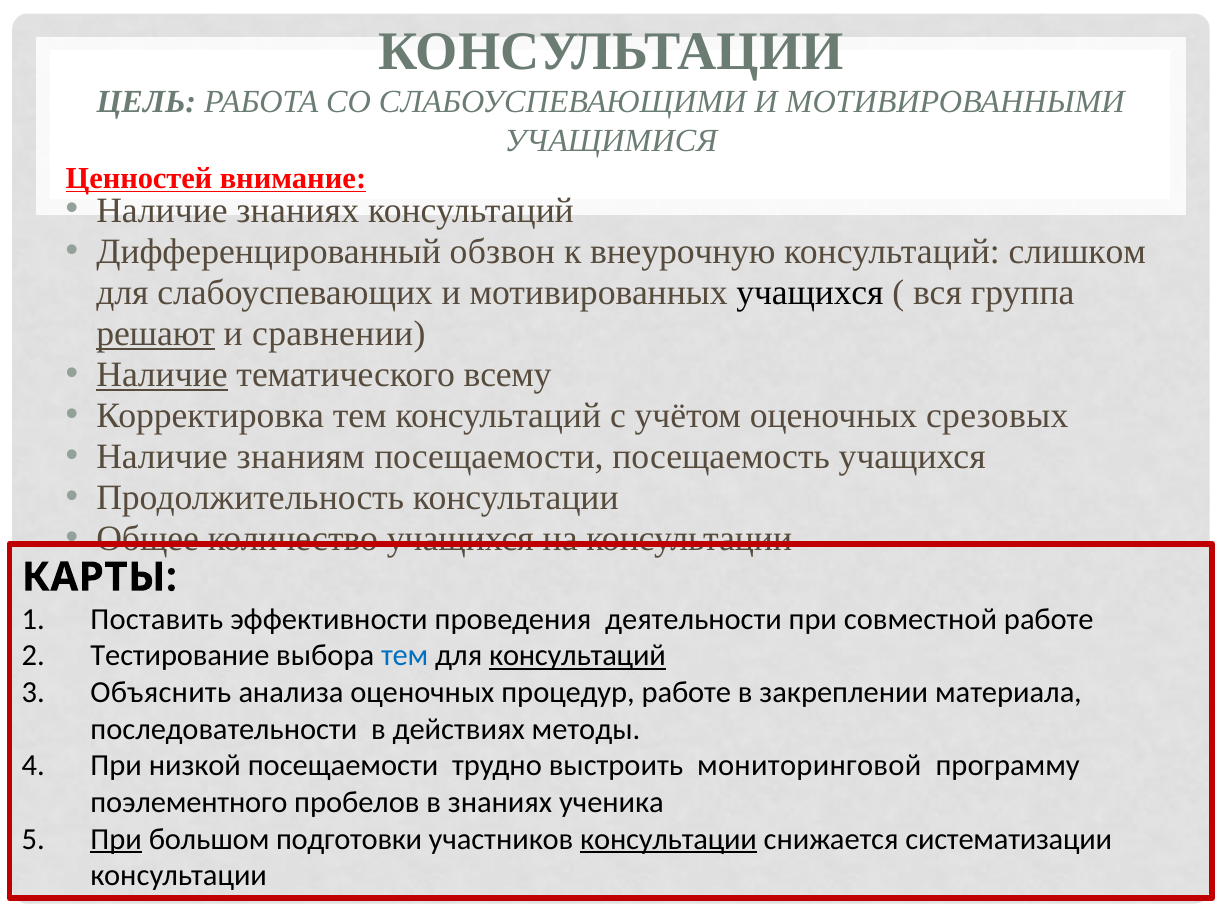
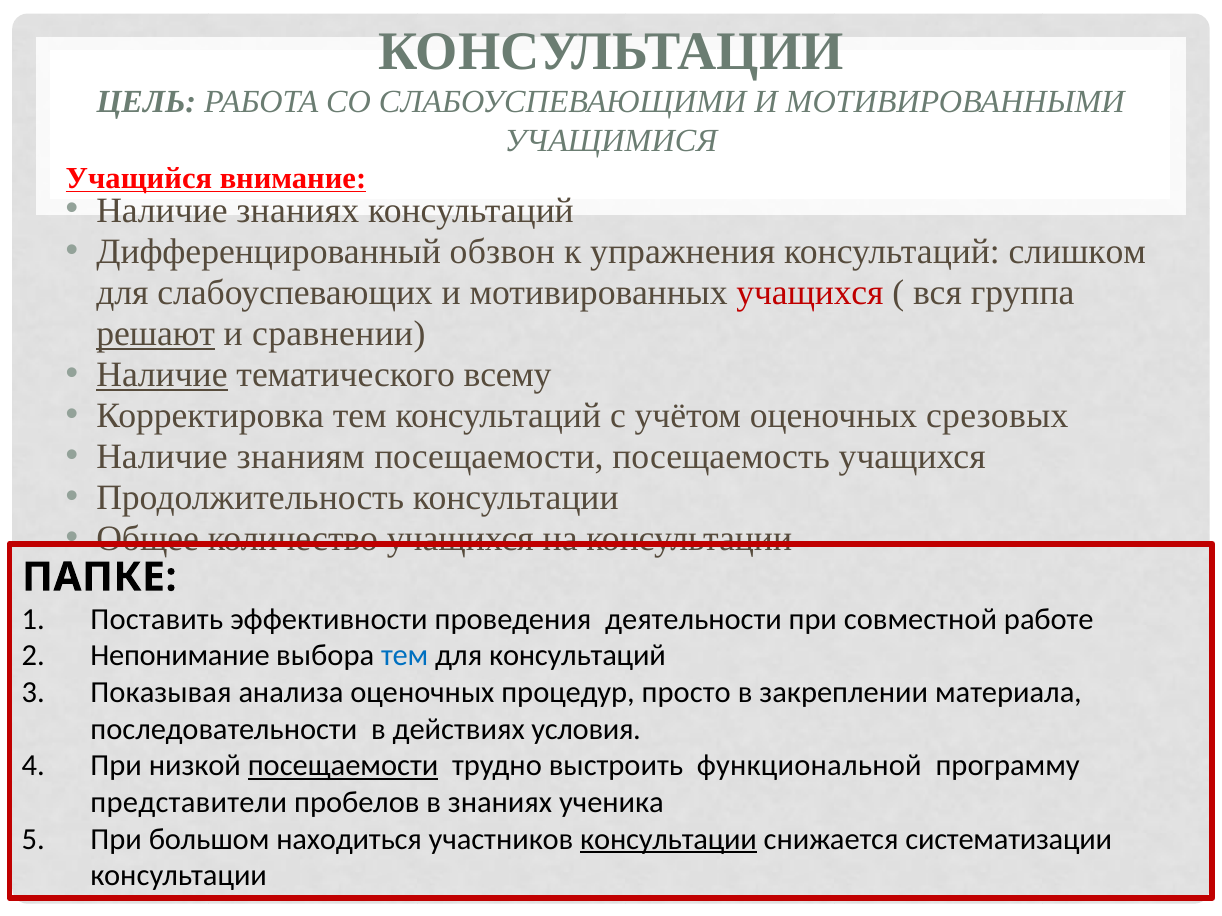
Ценностей: Ценностей -> Учащийся (139, 178)
внеурочную: внеурочную -> упражнения (683, 251)
учащихся colour: black -> red (810, 292)
КАРТЫ: КАРТЫ -> ПАПКЕ (99, 578)
Тестирование: Тестирование -> Непонимание (180, 656)
консультаций underline: present -> none (577, 656)
Объяснить: Объяснить -> Показывая (161, 693)
процедур работе: работе -> просто (686, 693)
методы: методы -> условия (586, 730)
посещаемости underline: none -> present (343, 766)
мониторинговой: мониторинговой -> функциональной (809, 766)
поэлементного: поэлементного -> представители (189, 803)
При underline: present -> none (116, 840)
подготовки: подготовки -> находиться (349, 840)
